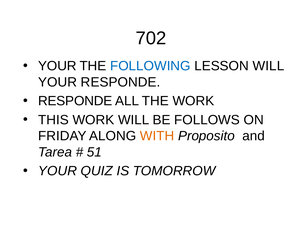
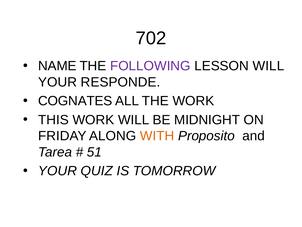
YOUR: YOUR -> NAME (57, 66)
FOLLOWING colour: blue -> purple (150, 66)
RESPONDE: RESPONDE -> COGNATES (75, 101)
FOLLOWS: FOLLOWS -> MIDNIGHT (207, 120)
